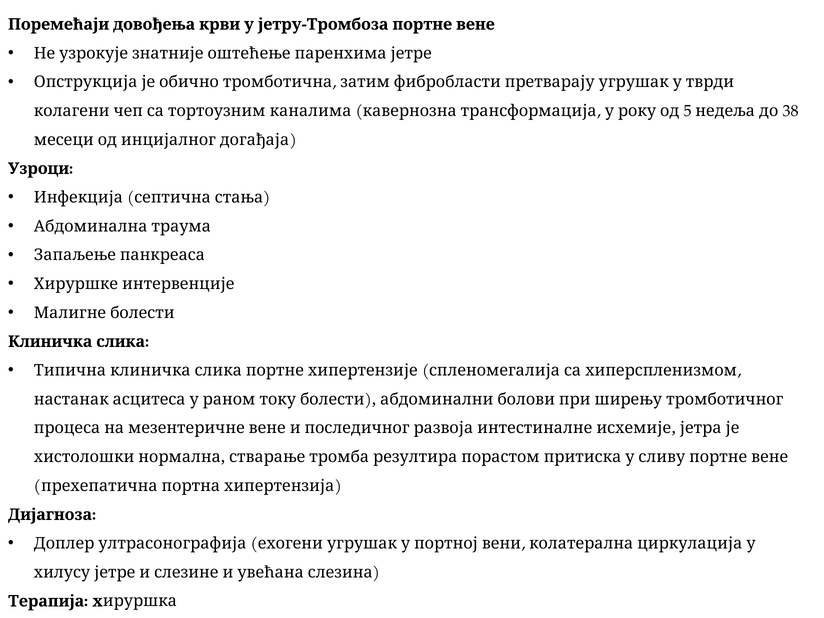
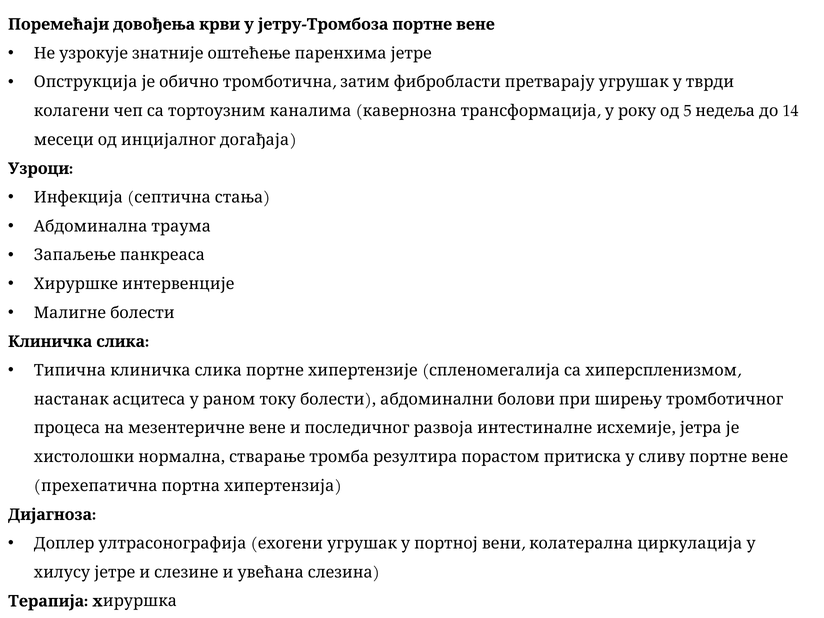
38: 38 -> 14 (791, 111)
